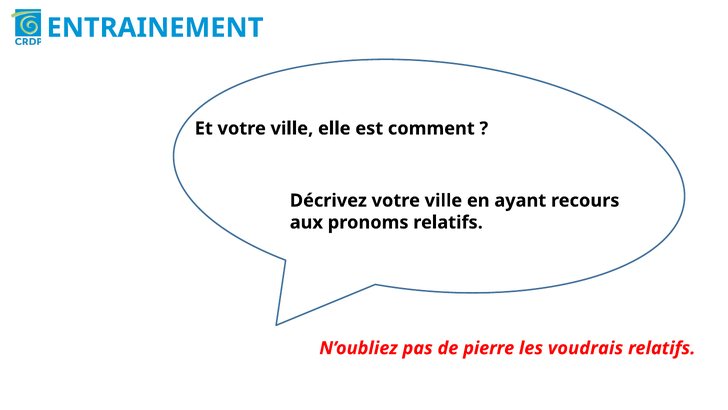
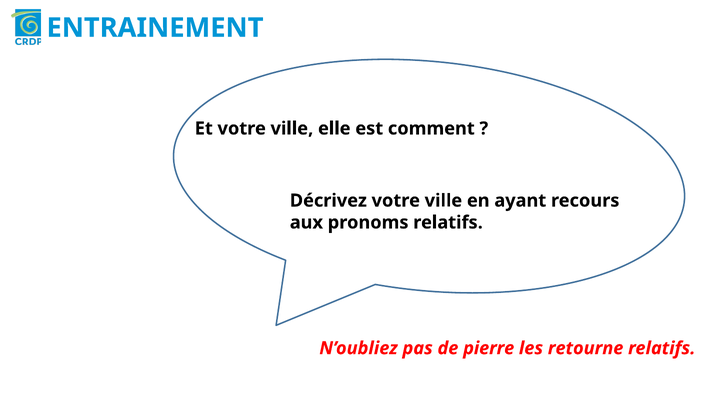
voudrais: voudrais -> retourne (586, 348)
